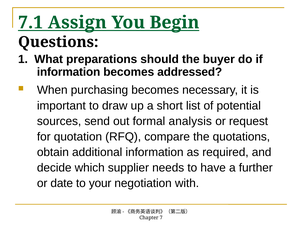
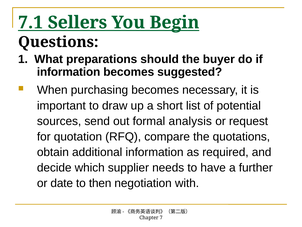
Assign: Assign -> Sellers (77, 22)
addressed: addressed -> suggested (190, 72)
your: your -> then (100, 183)
